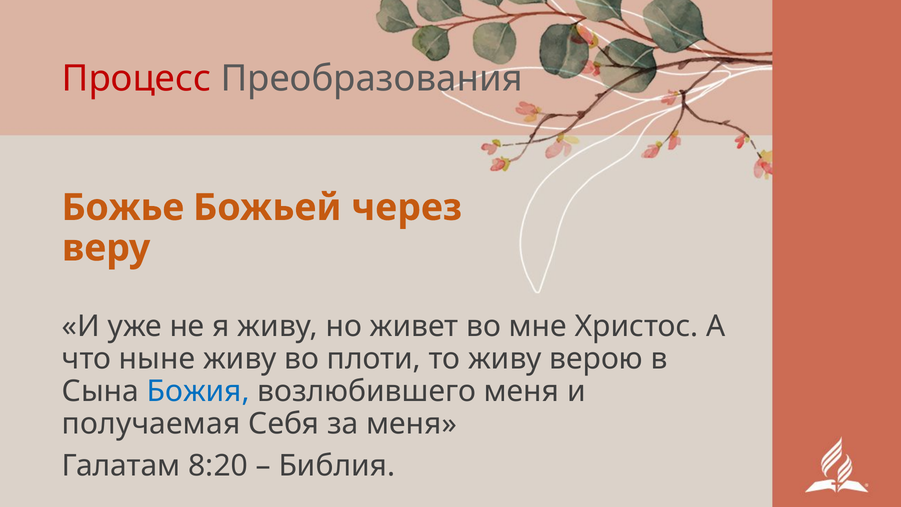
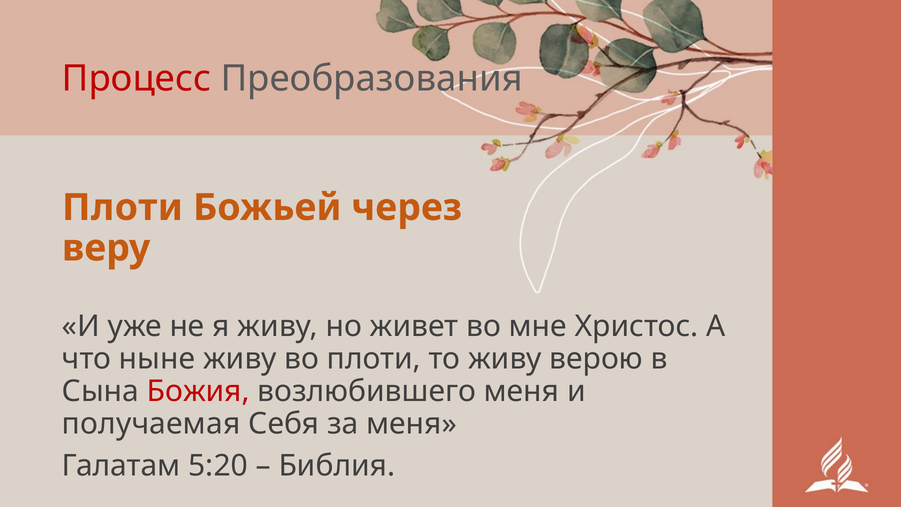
Божье: Божье -> Плоти (122, 207)
Божия colour: blue -> red (198, 391)
8:20: 8:20 -> 5:20 (218, 466)
